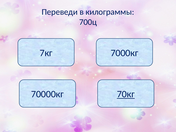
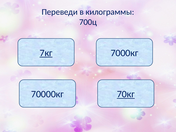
7кг underline: none -> present (46, 53)
